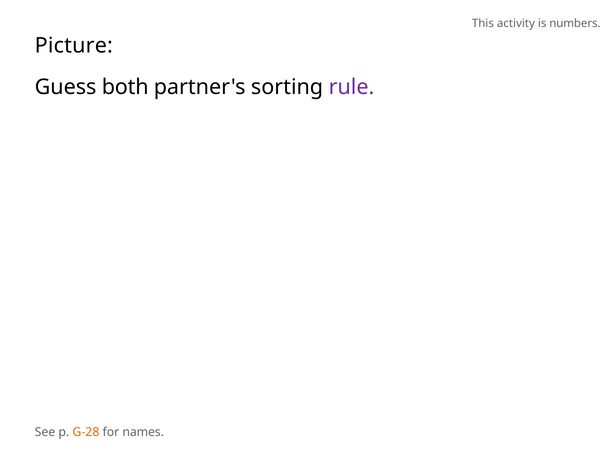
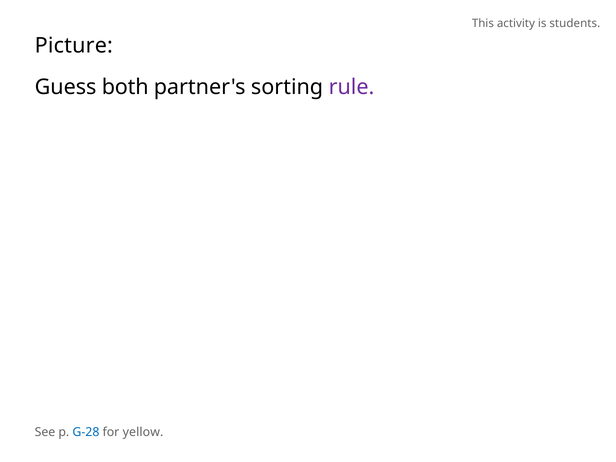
numbers: numbers -> students (575, 24)
G-28 colour: orange -> blue (86, 432)
names: names -> yellow (143, 432)
